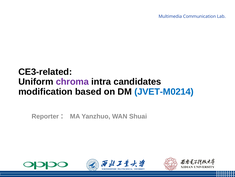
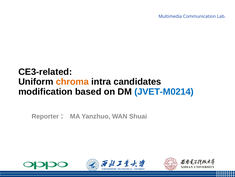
chroma colour: purple -> orange (72, 81)
